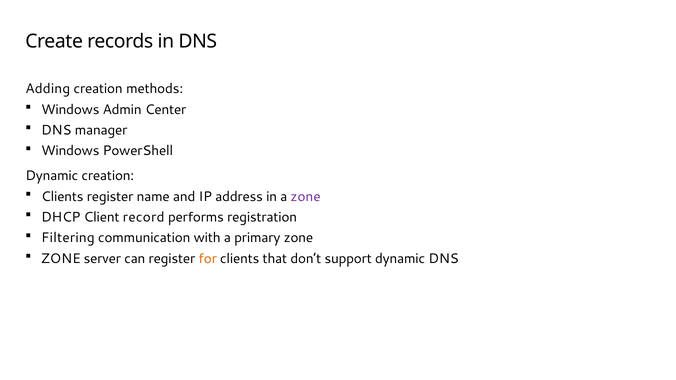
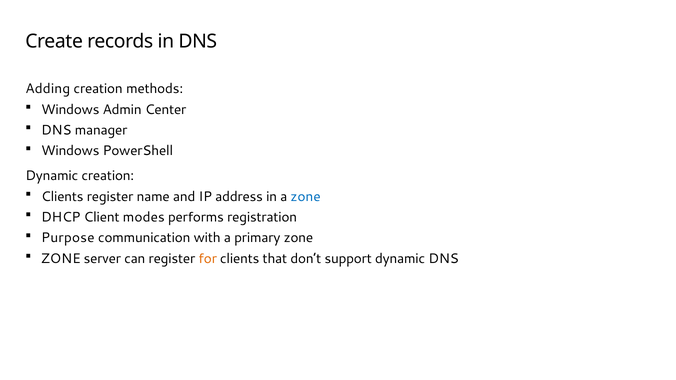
zone colour: purple -> blue (306, 197)
record: record -> modes (144, 217)
Filtering: Filtering -> Purpose (68, 238)
